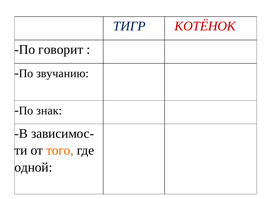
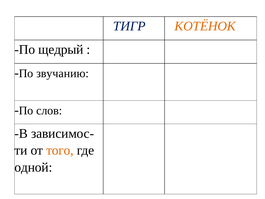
КОТЁНОК colour: red -> orange (205, 26)
говорит: говорит -> щедрый (61, 50)
знак: знак -> слов (49, 110)
